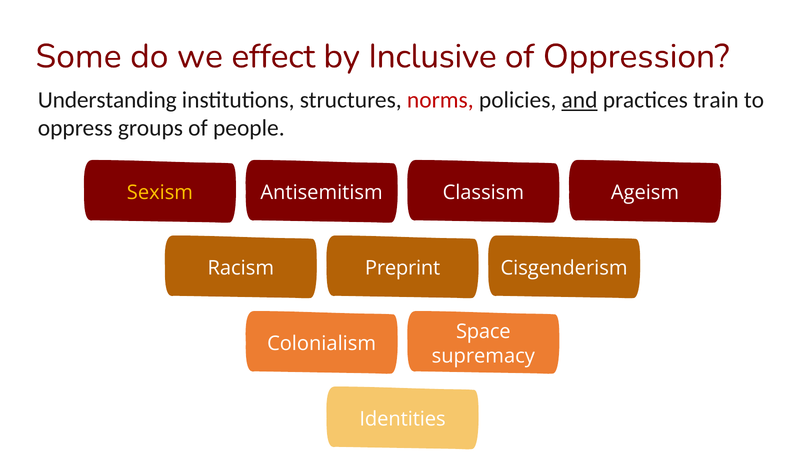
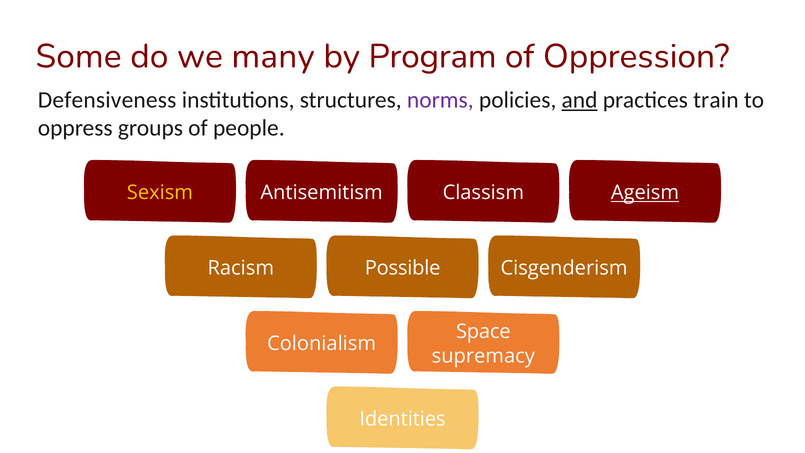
effect: effect -> many (273, 56)
Inclusive: Inclusive -> Program (433, 56)
Understanding: Understanding -> Defensiveness (107, 100)
norms colour: red -> purple (440, 100)
Ageism underline: none -> present (645, 193)
Preprint: Preprint -> Possible (403, 268)
